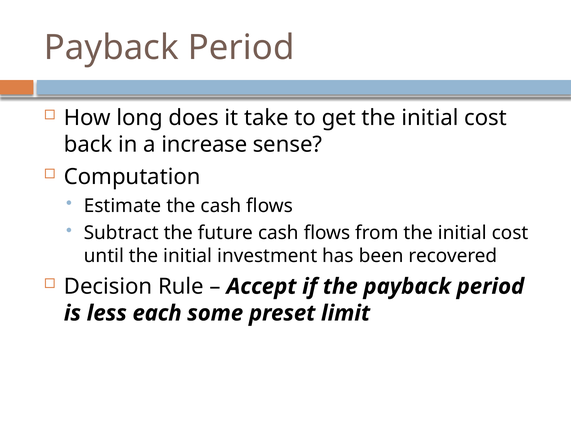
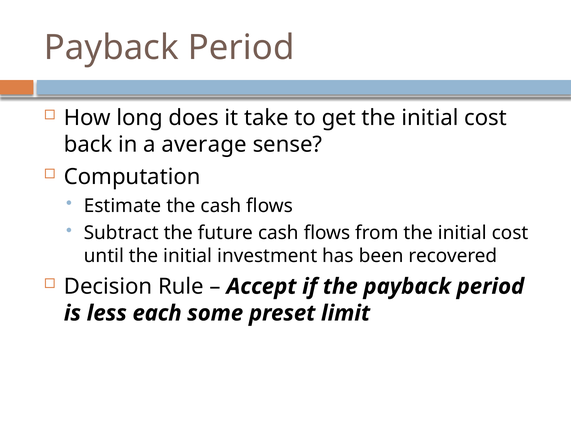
increase: increase -> average (204, 144)
